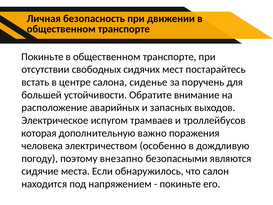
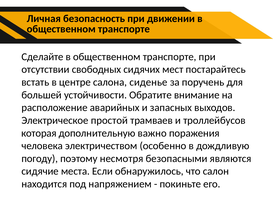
Покиньте: Покиньте -> Сделайте (42, 57)
испугом: испугом -> простой (109, 120)
внезапно: внезапно -> несмотря (122, 158)
